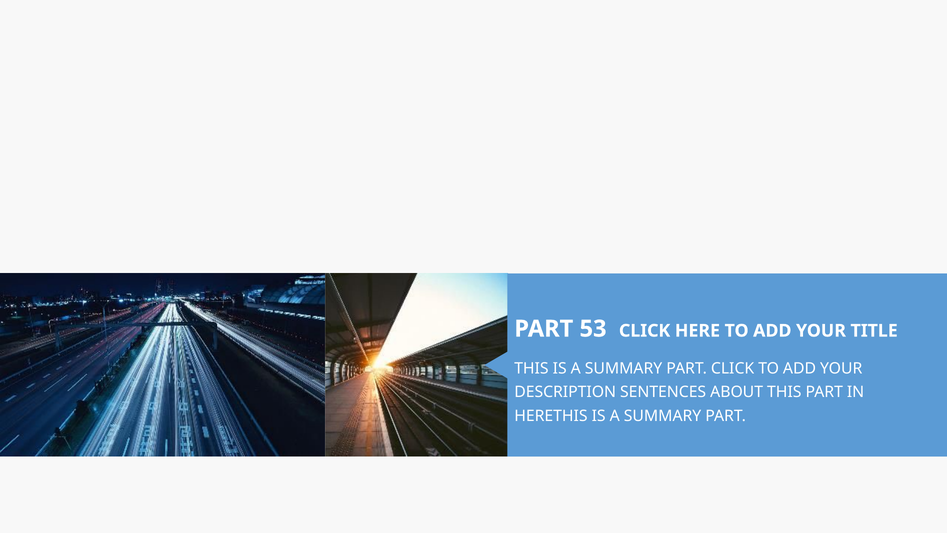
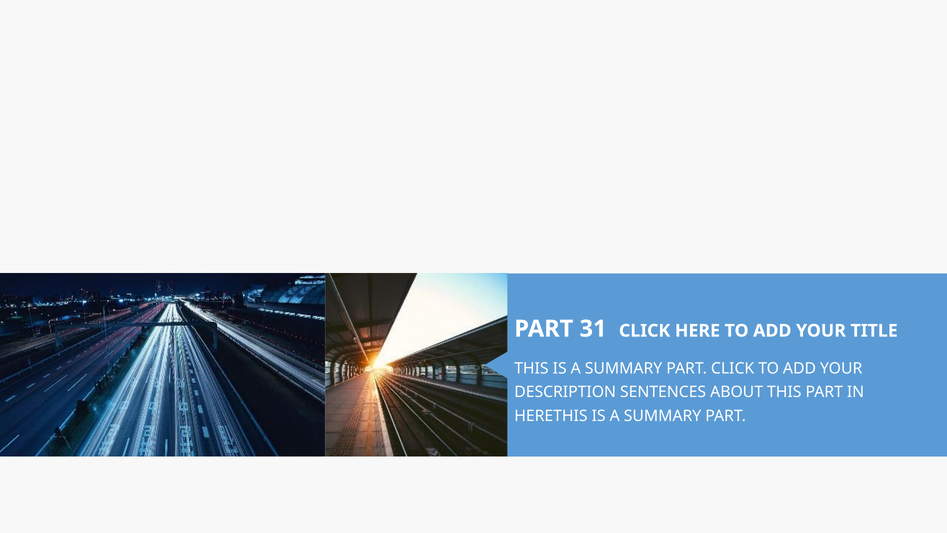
53: 53 -> 31 (593, 329)
